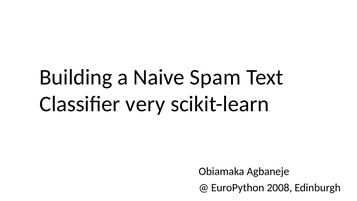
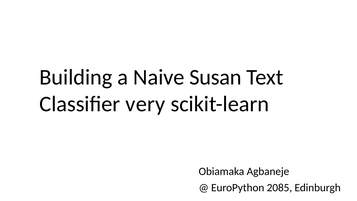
Spam: Spam -> Susan (215, 77)
2008: 2008 -> 2085 (279, 187)
